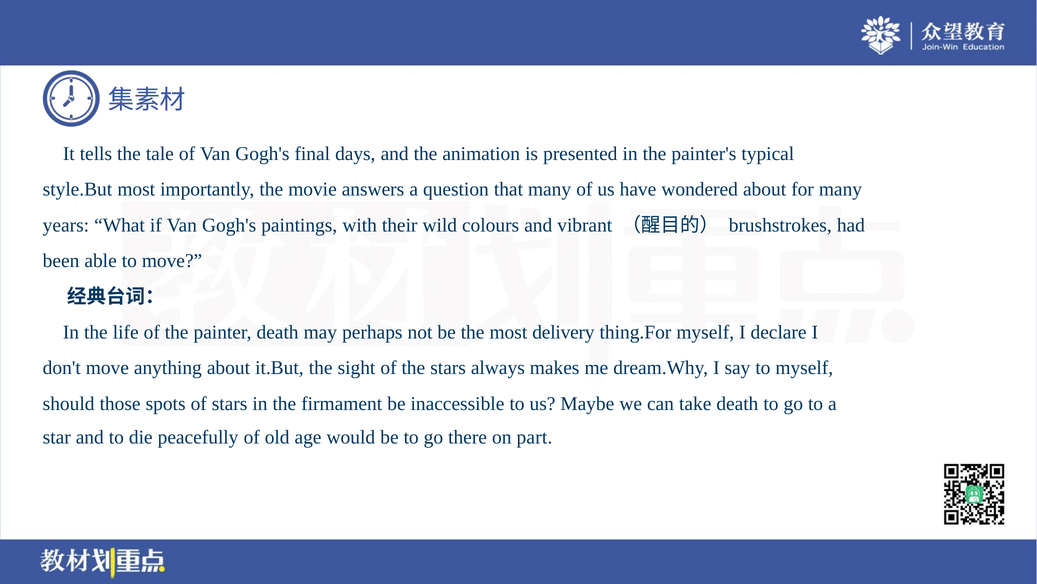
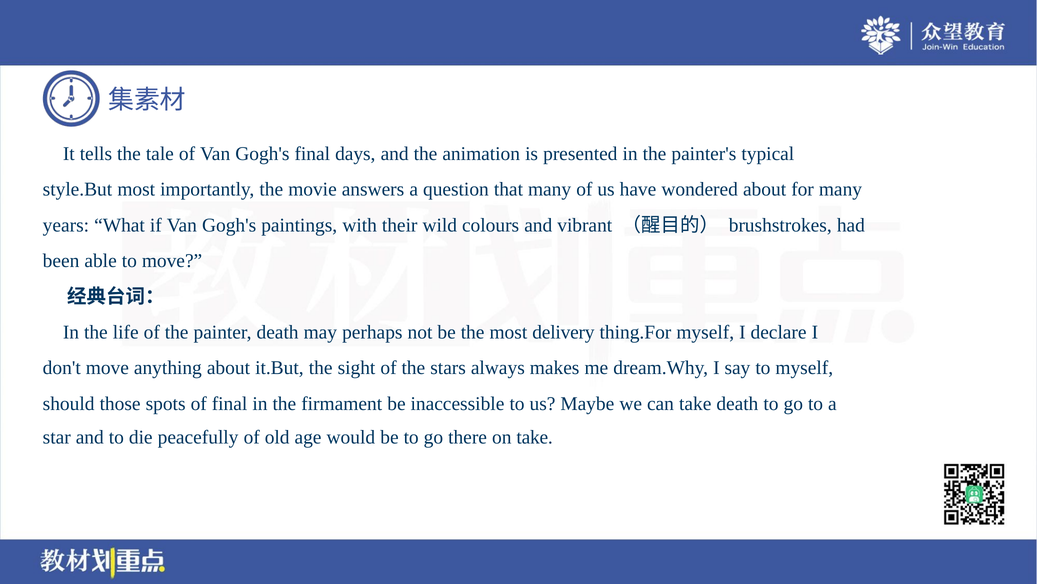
of stars: stars -> final (230, 403)
on part: part -> take (535, 437)
